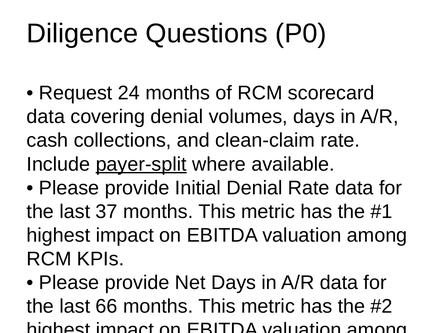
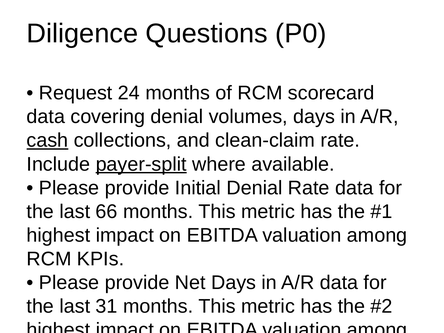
cash underline: none -> present (47, 140)
37: 37 -> 66 (107, 212)
66: 66 -> 31 (107, 306)
